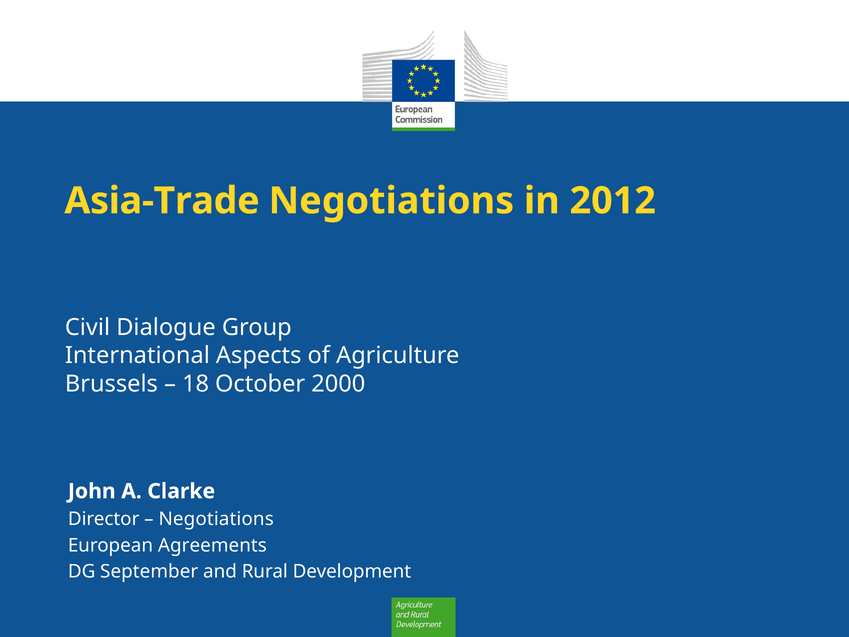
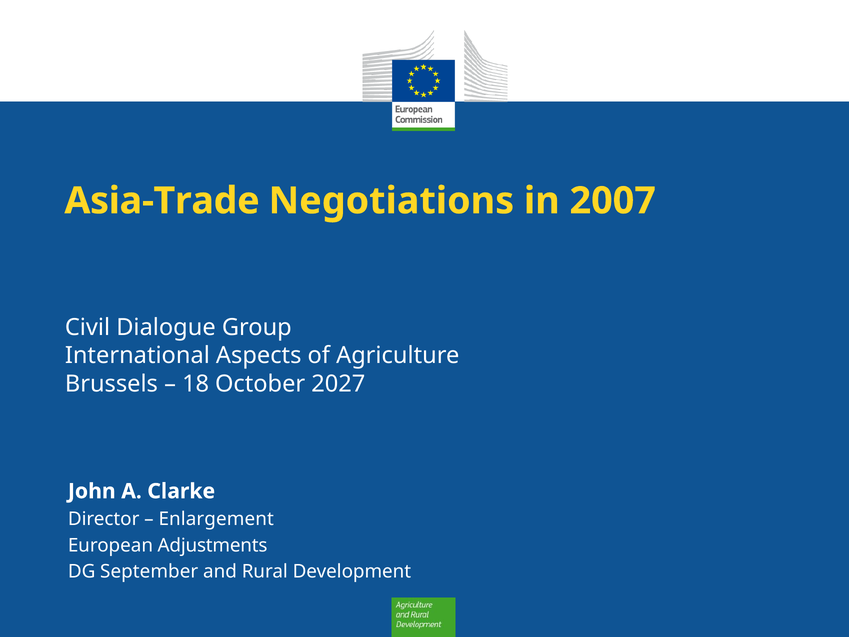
2012: 2012 -> 2007 (613, 201)
2000: 2000 -> 2027 (338, 384)
Negotiations: Negotiations -> Enlargement (216, 519)
Agreements: Agreements -> Adjustments (213, 545)
